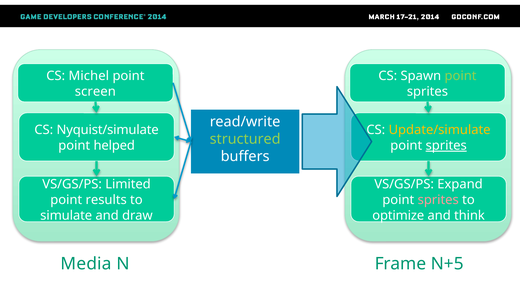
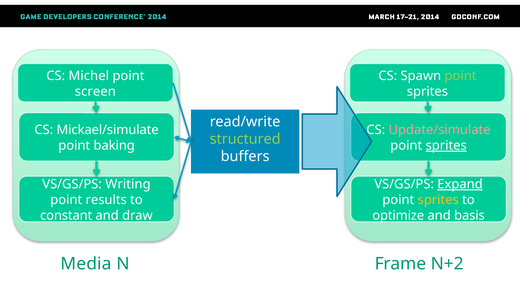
Nyquist/simulate: Nyquist/simulate -> Mickael/simulate (108, 130)
Update/simulate colour: yellow -> pink (440, 130)
helped: helped -> baking (114, 146)
Limited: Limited -> Writing (128, 185)
Expand underline: none -> present (460, 185)
sprites colour: pink -> yellow (438, 200)
simulate: simulate -> constant (66, 216)
think: think -> basis (469, 216)
N+5: N+5 -> N+2 (447, 264)
